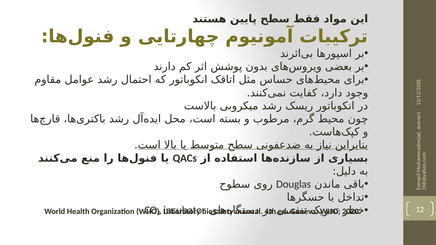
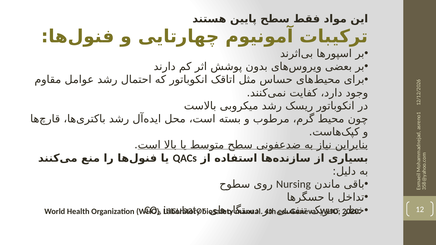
Douglas: Douglas -> Nursing (293, 184)
